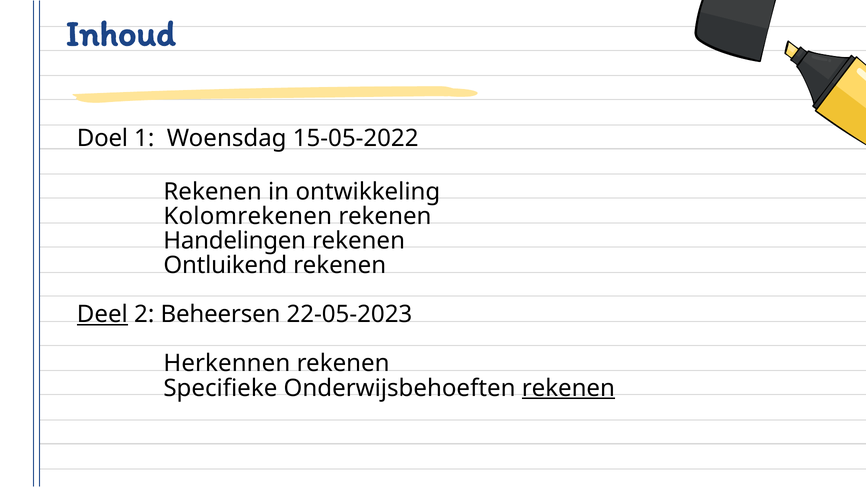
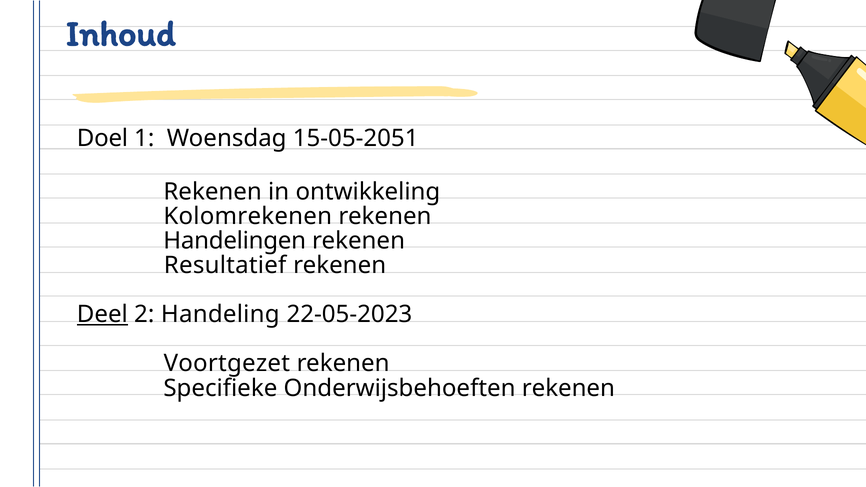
15-05-2022: 15-05-2022 -> 15-05-2051 (356, 138)
Ontluikend: Ontluikend -> Resultatief (225, 266)
Beheersen: Beheersen -> Handeling (220, 315)
Herkennen: Herkennen -> Voortgezet (227, 364)
rekenen underline: present -> none (568, 388)
